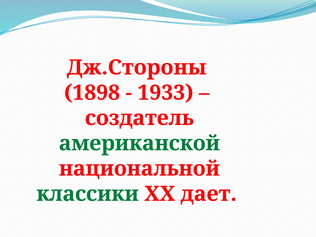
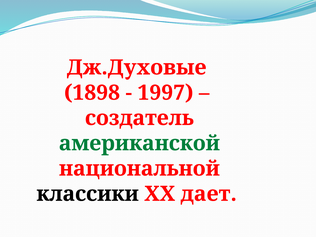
Дж.Стороны: Дж.Стороны -> Дж.Духовые (137, 67)
1933: 1933 -> 1997 (165, 93)
классики colour: green -> black (88, 194)
